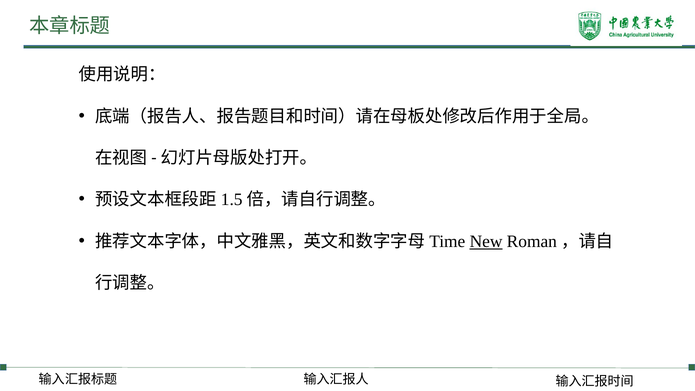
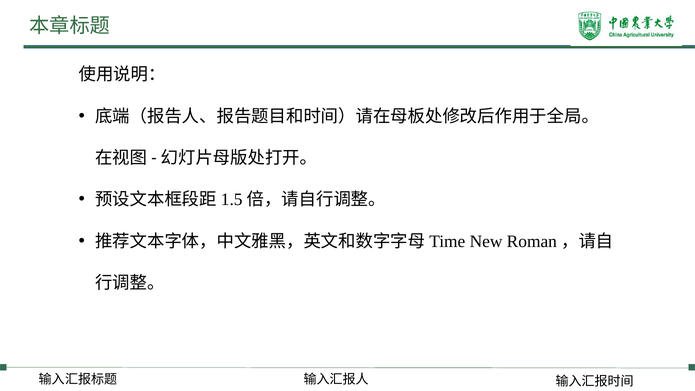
New underline: present -> none (486, 241)
